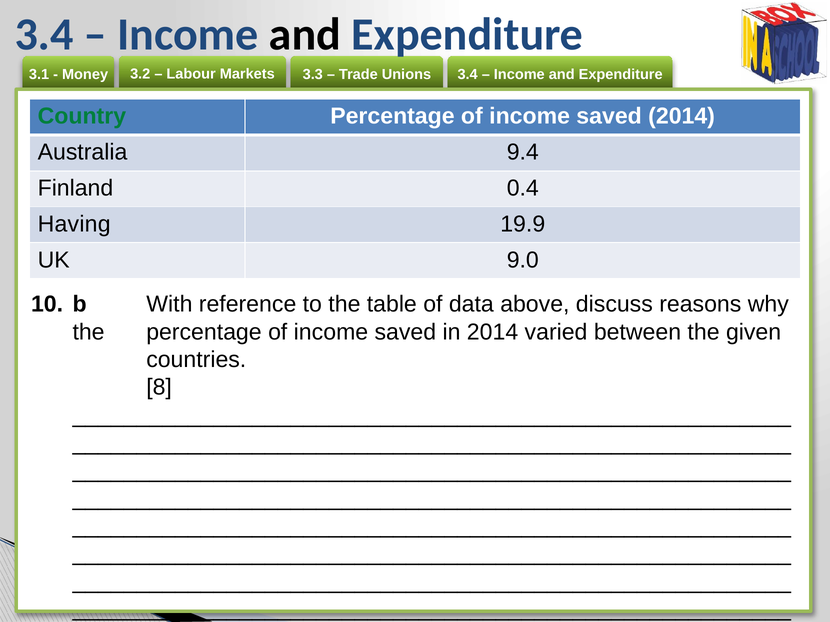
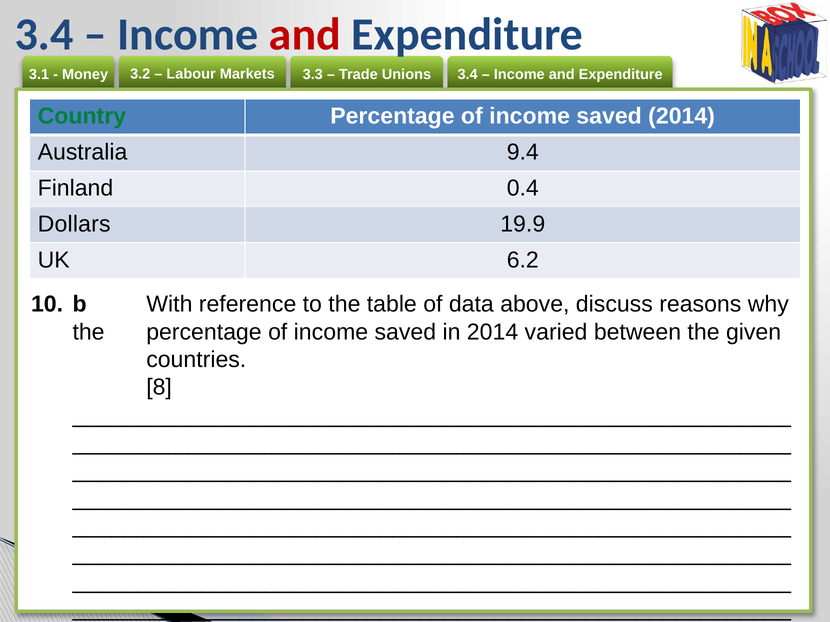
and colour: black -> red (305, 35)
Having: Having -> Dollars (74, 224)
9.0: 9.0 -> 6.2 (523, 260)
